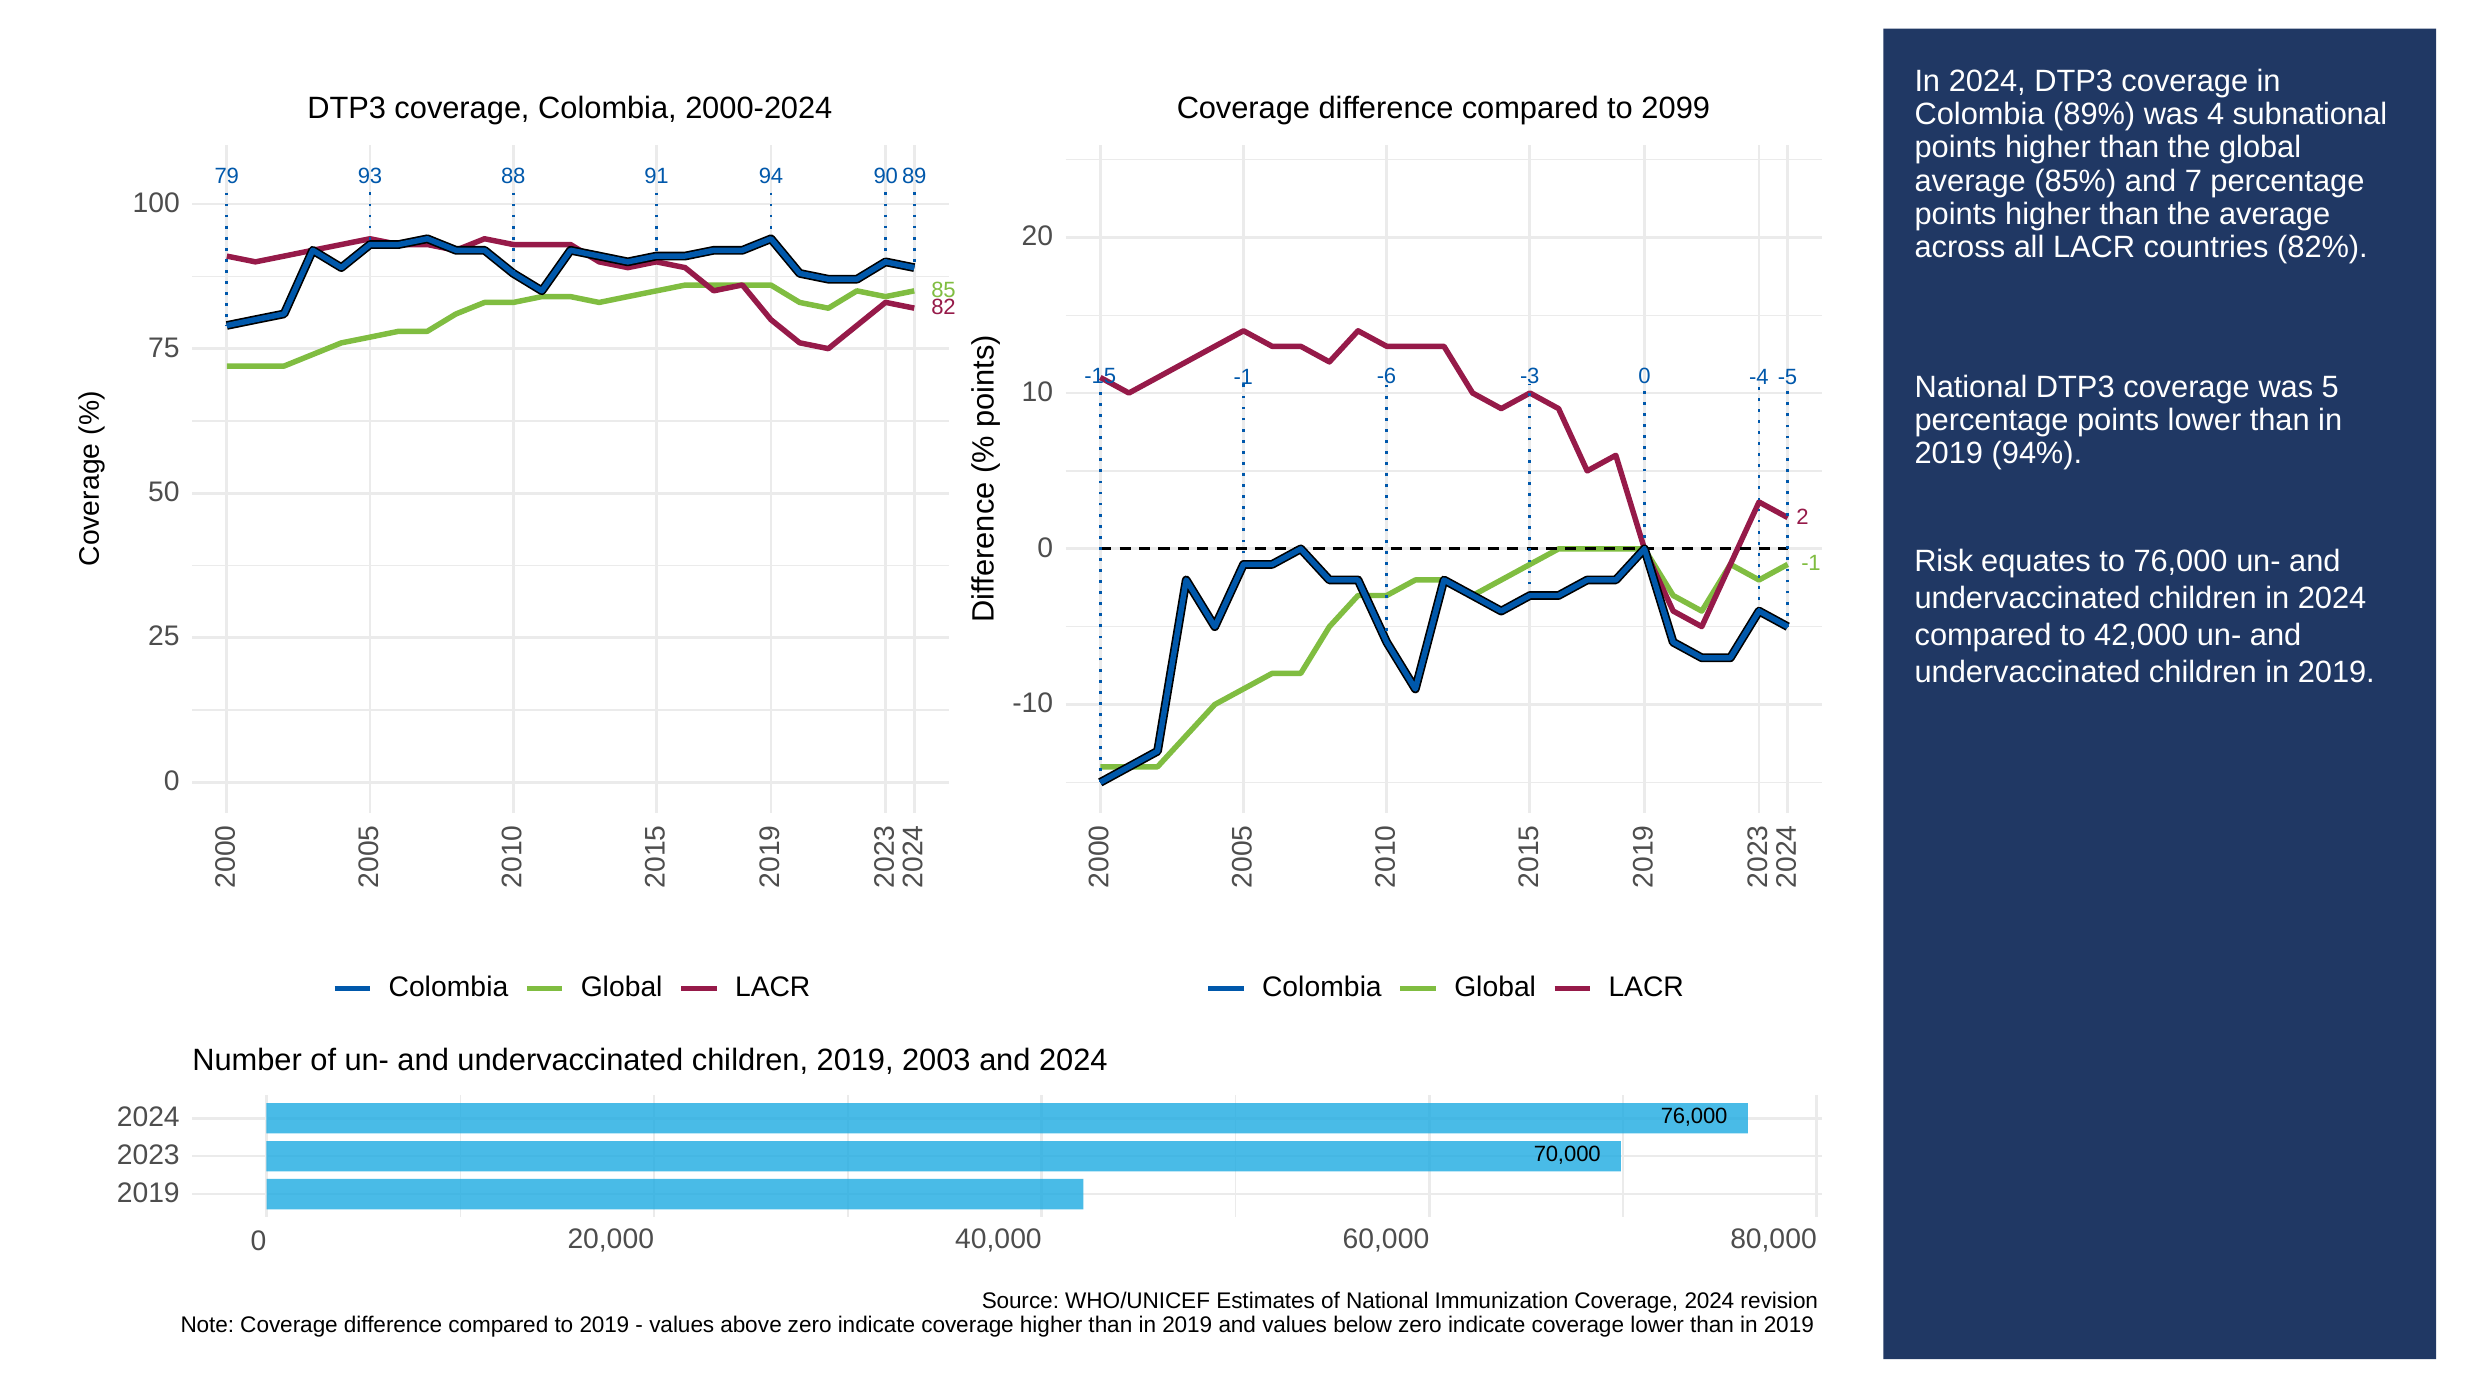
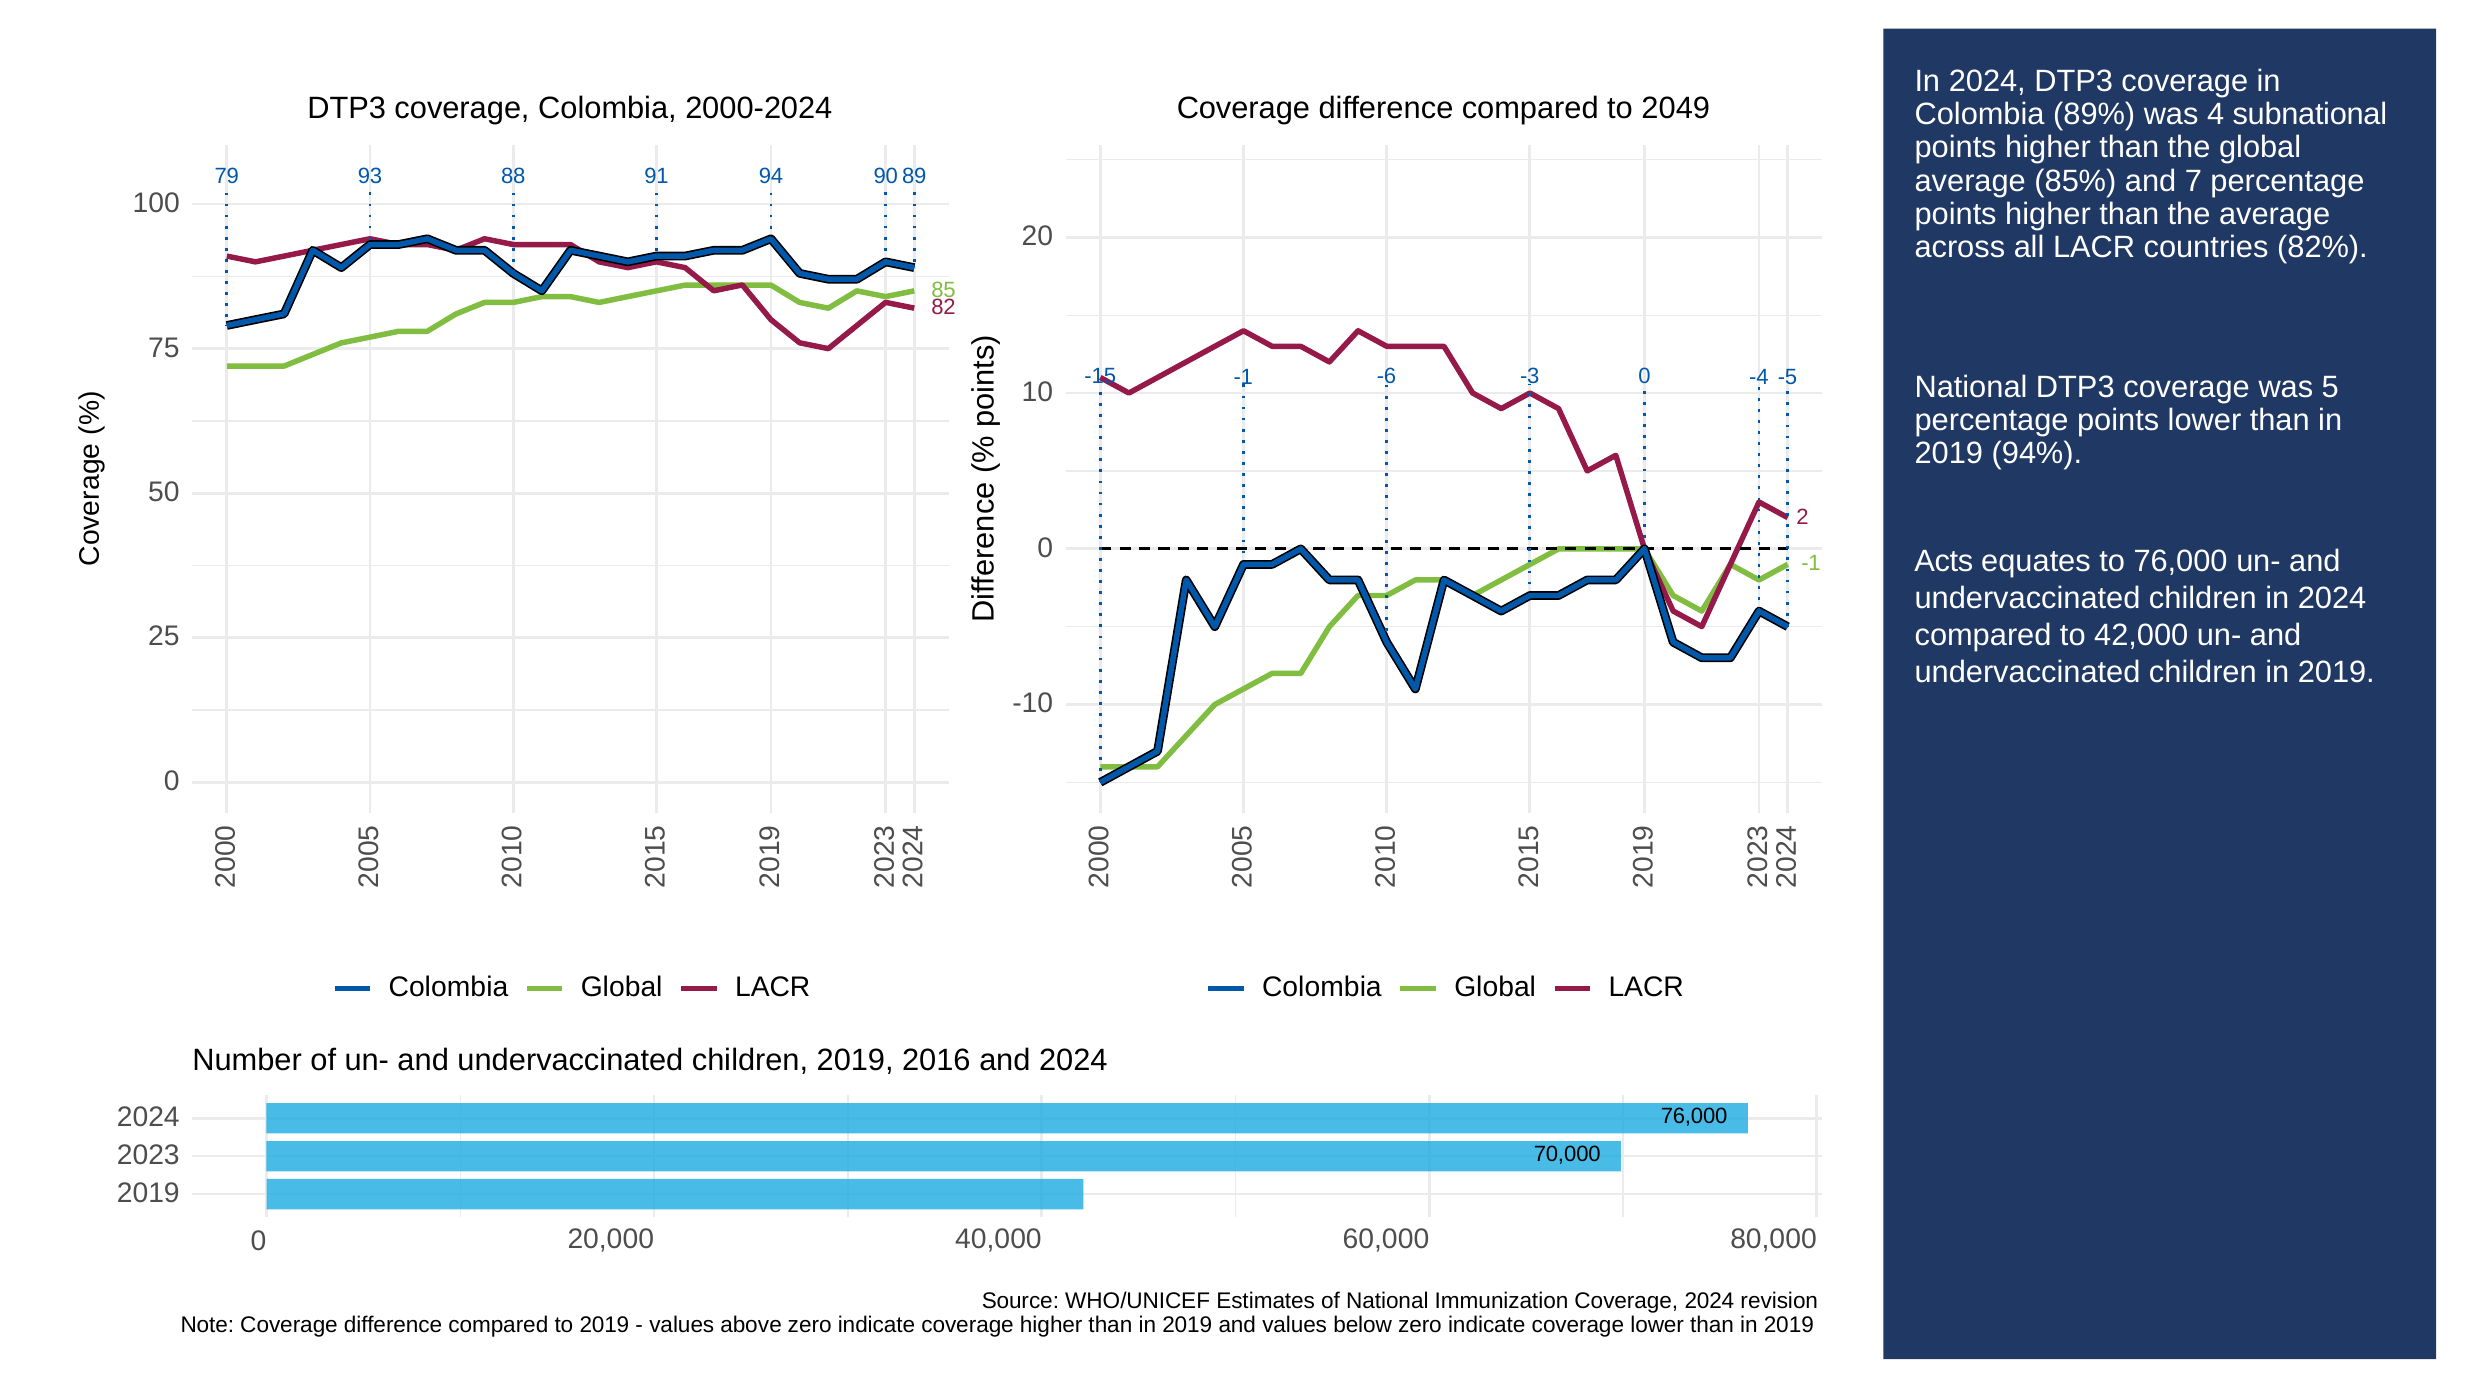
2099: 2099 -> 2049 (1676, 109)
Risk: Risk -> Acts (1944, 561)
2003: 2003 -> 2016 (936, 1060)
